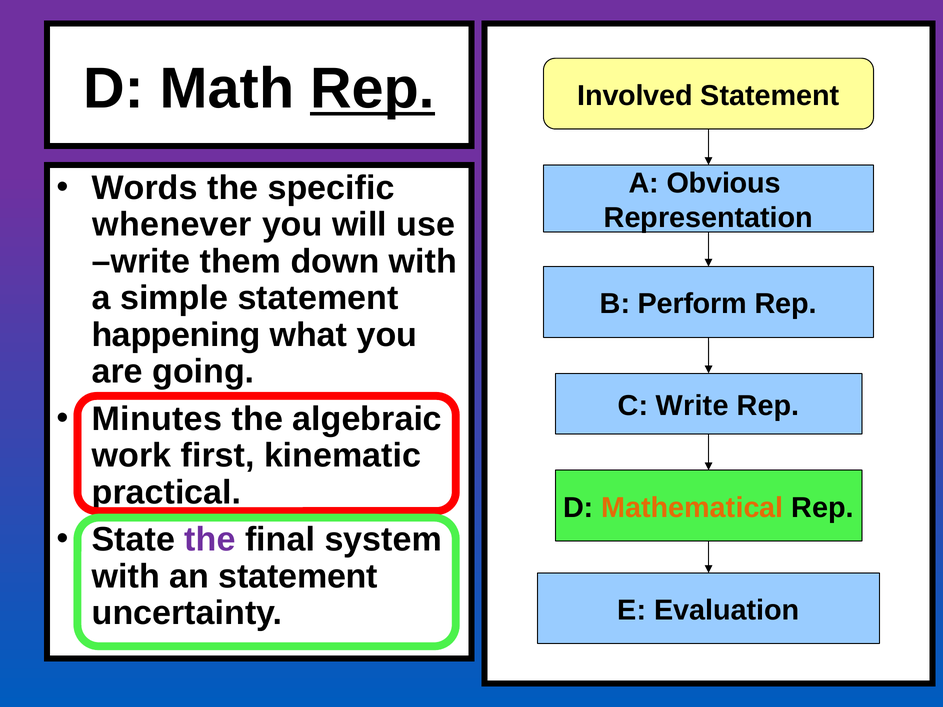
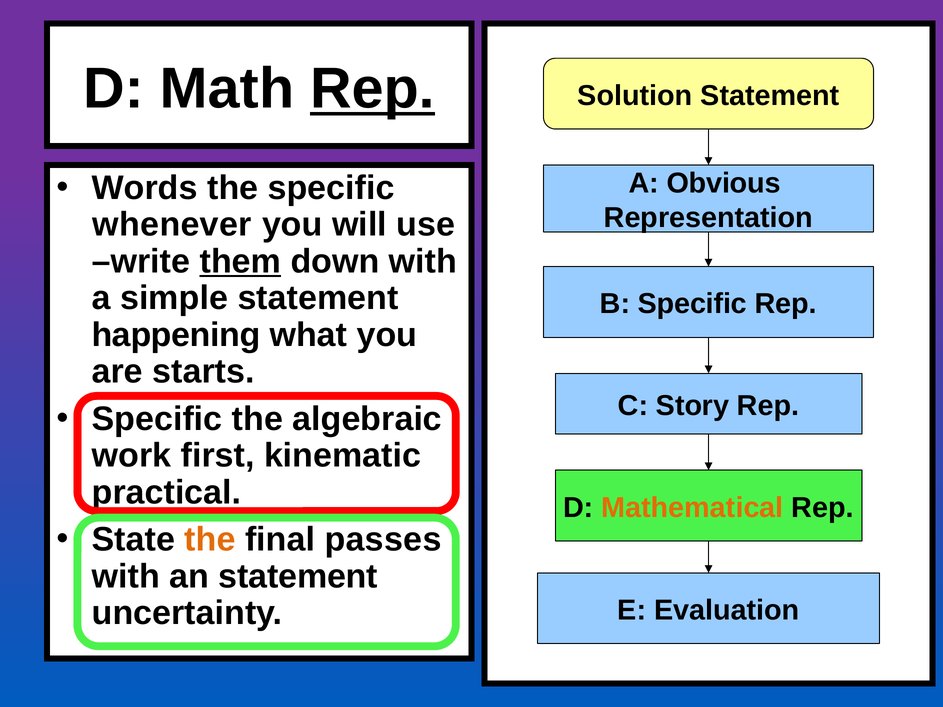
Involved: Involved -> Solution (635, 96)
them underline: none -> present (240, 262)
B Perform: Perform -> Specific (692, 304)
going: going -> starts (203, 372)
C Write: Write -> Story (693, 406)
Minutes: Minutes -> Specific (157, 419)
the colour: purple -> orange (210, 540)
system: system -> passes (383, 540)
